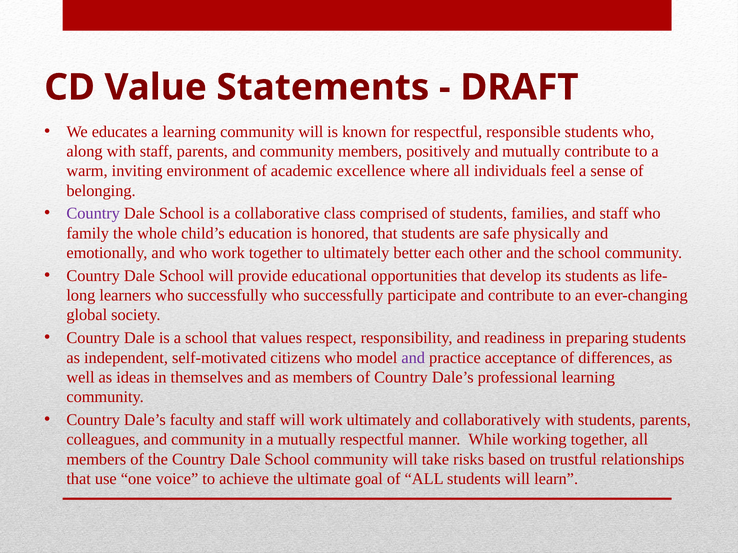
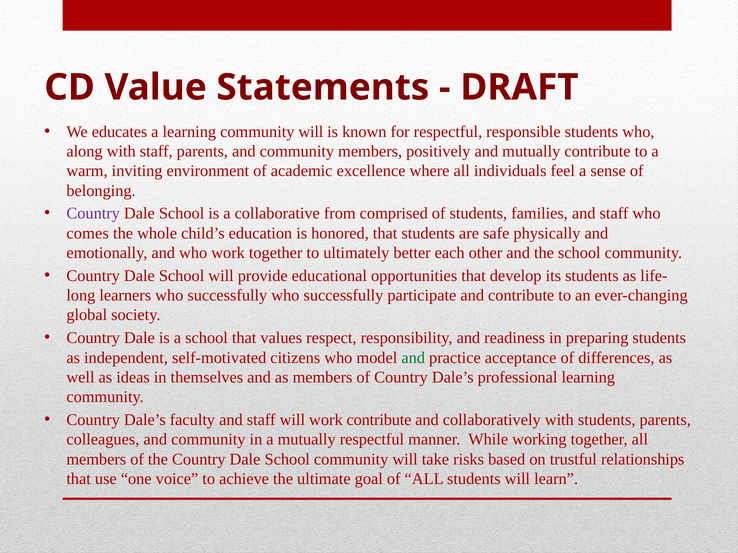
class: class -> from (340, 214)
family: family -> comes (88, 233)
and colour: purple -> green (413, 358)
work ultimately: ultimately -> contribute (379, 420)
